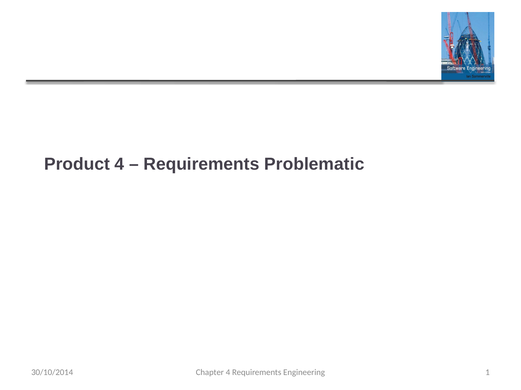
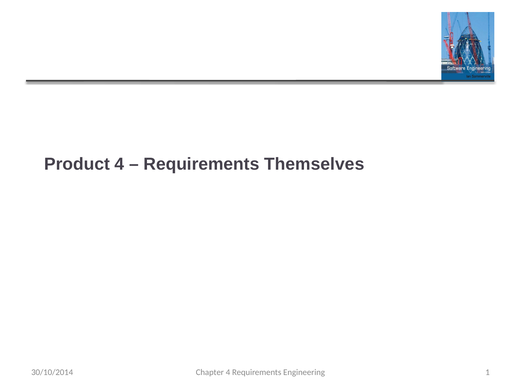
Problematic: Problematic -> Themselves (314, 164)
